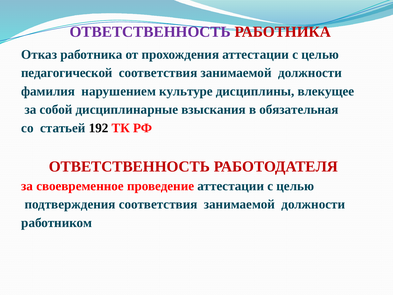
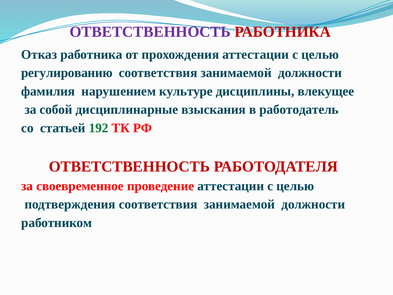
педагогической: педагогической -> регулированию (67, 73)
обязательная: обязательная -> работодатель (299, 109)
192 colour: black -> green (99, 128)
